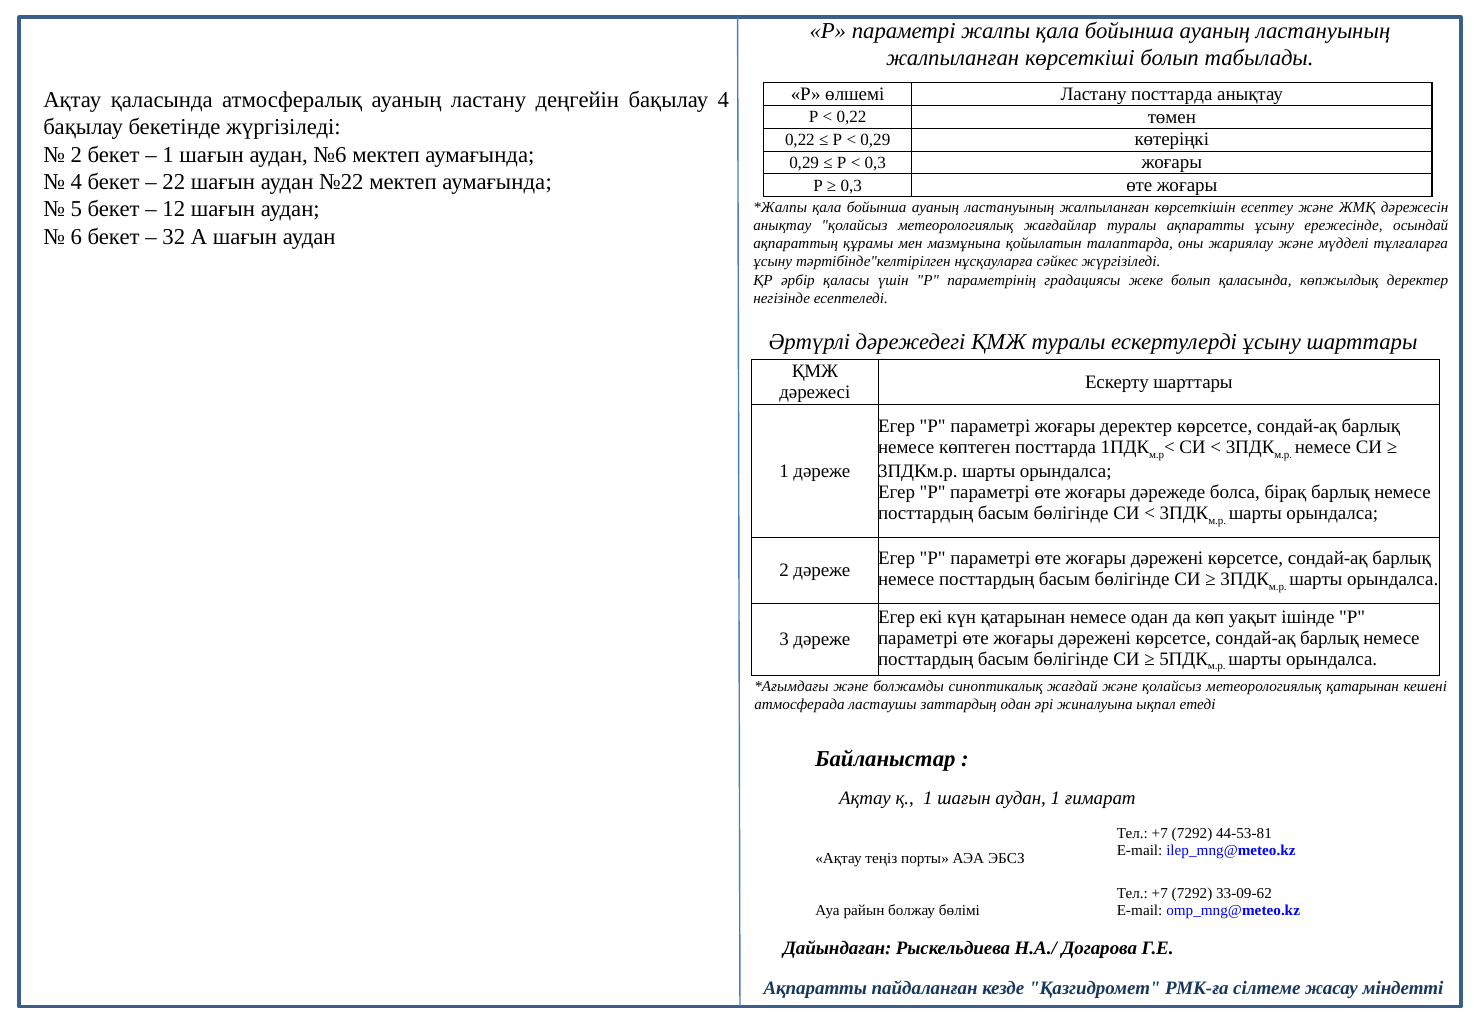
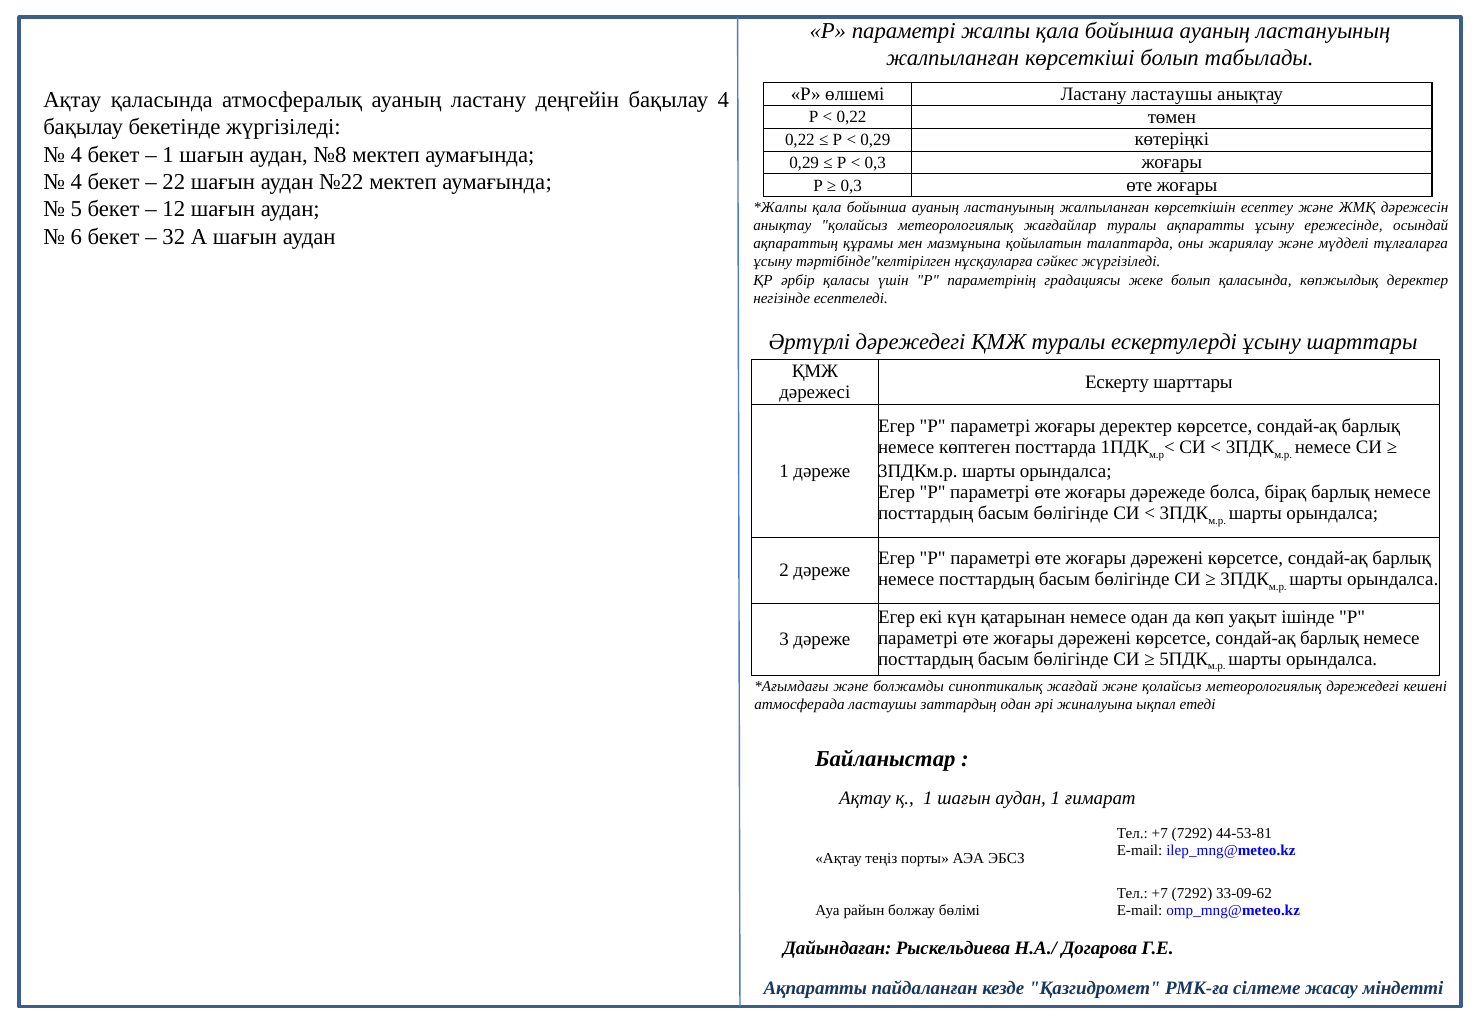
Ластану посттарда: посттарда -> ластаушы (1172, 94)
2: 2 -> 4 (76, 155)
№6: №6 -> №8 (330, 155)
метеорологиялық қатарынан: қатарынан -> дәрежедегі (1363, 687)
